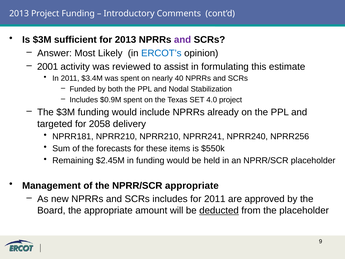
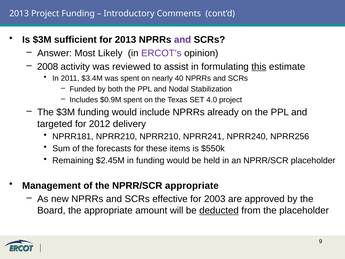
ERCOT’s colour: blue -> purple (161, 53)
2001: 2001 -> 2008 (48, 67)
this underline: none -> present (259, 67)
2058: 2058 -> 2012 (100, 124)
SCRs includes: includes -> effective (170, 199)
for 2011: 2011 -> 2003 (215, 199)
